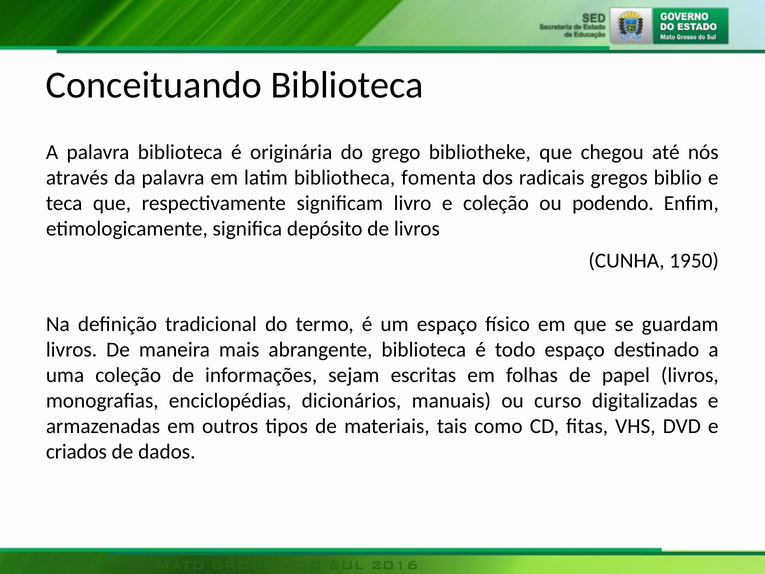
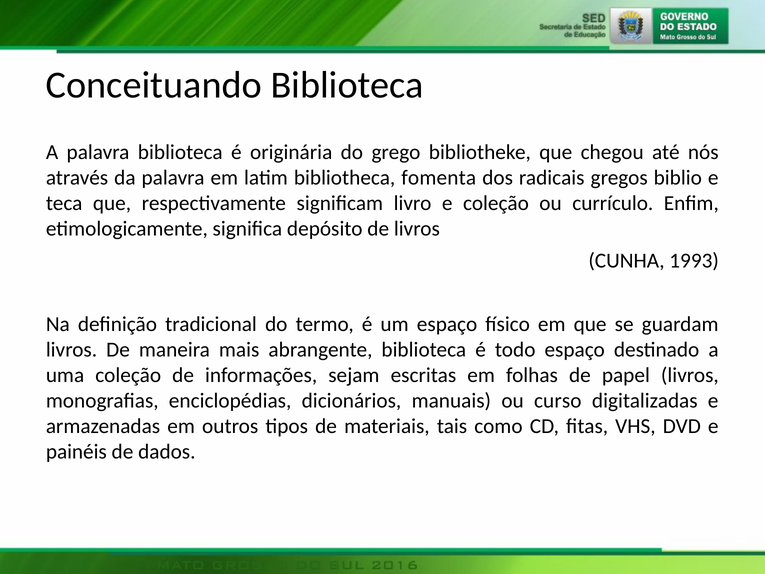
podendo: podendo -> currículo (613, 203)
1950: 1950 -> 1993 (694, 260)
criados: criados -> painéis (76, 452)
